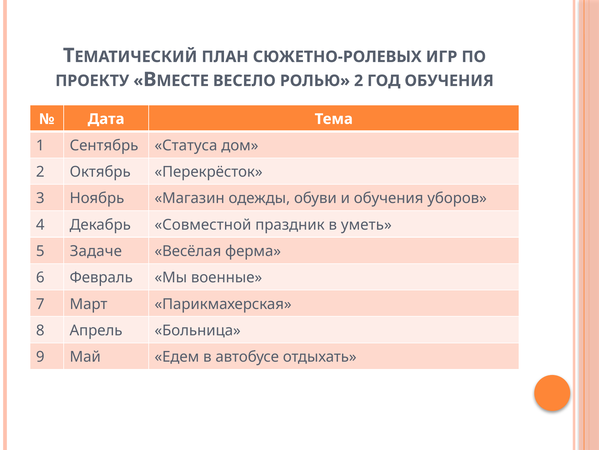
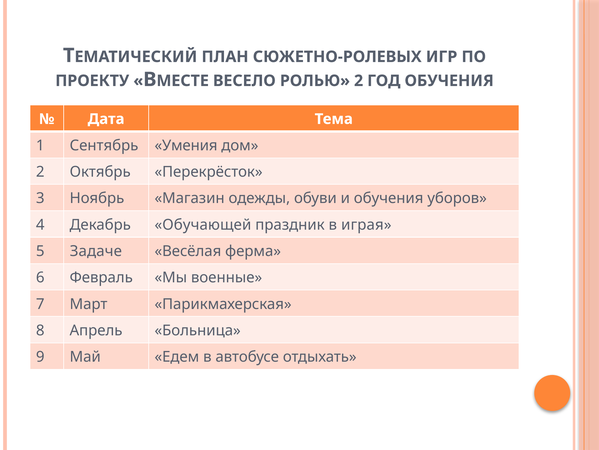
Статуса: Статуса -> Умения (186, 145)
Совместной: Совместной -> Обучающей (203, 224)
уметь: уметь -> играя (366, 224)
